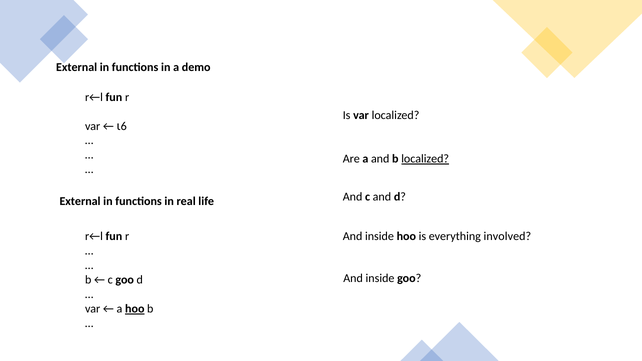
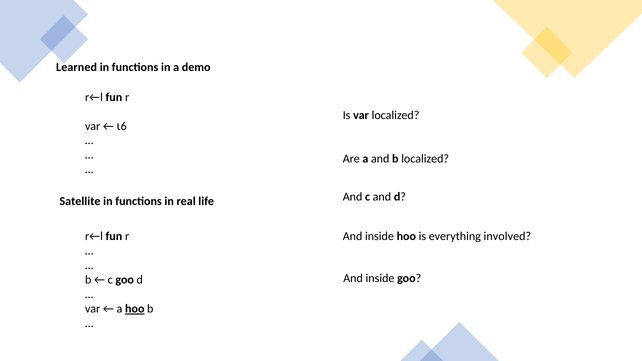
External: External -> Learned (77, 67)
localized underline: present -> none (425, 159)
External: External -> Satellite (80, 201)
